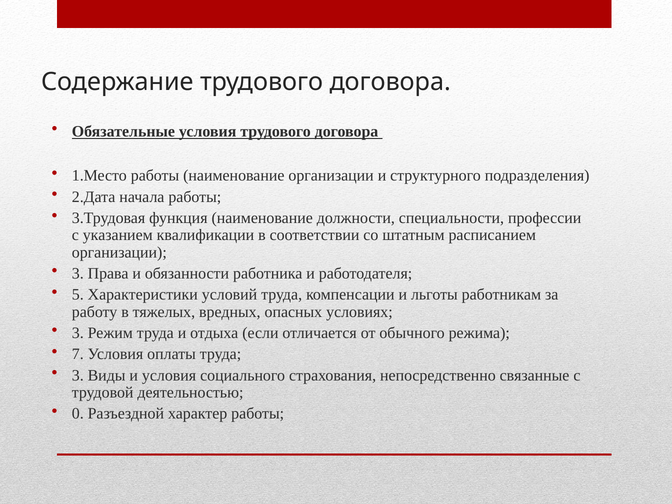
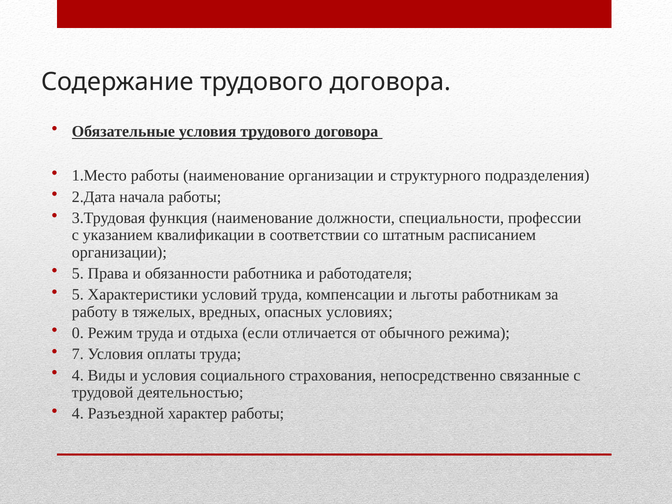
3: 3 -> 5 (78, 274)
3: 3 -> 0 (78, 333)
3: 3 -> 4 (78, 375)
0: 0 -> 4 (78, 414)
